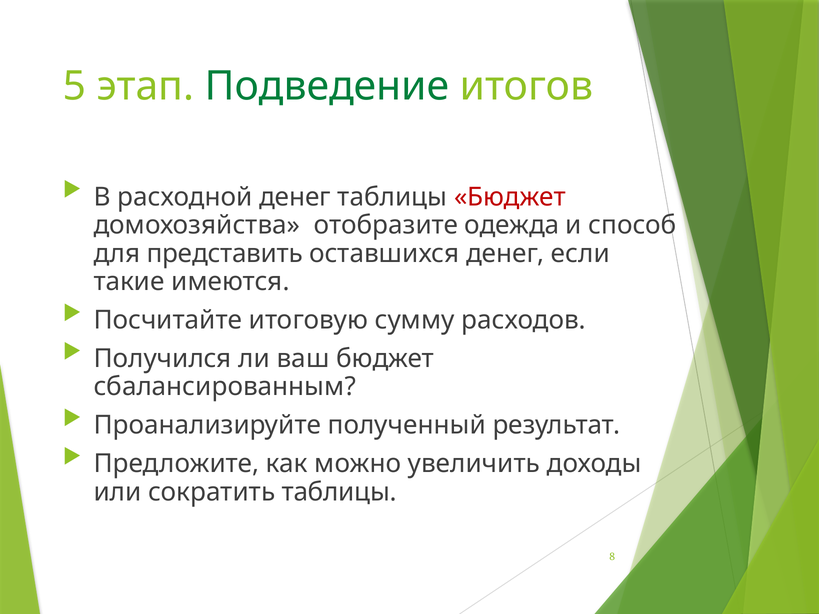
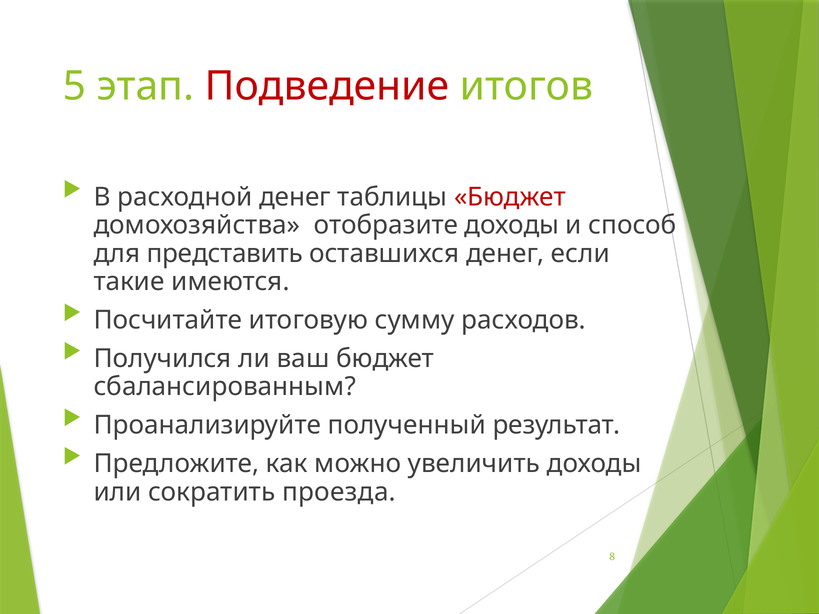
Подведение colour: green -> red (327, 86)
отобразите одежда: одежда -> доходы (512, 225)
сократить таблицы: таблицы -> проезда (339, 492)
